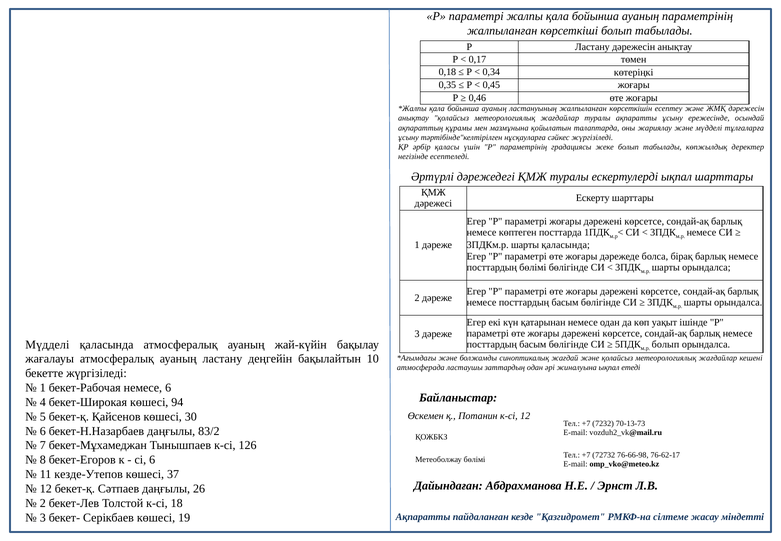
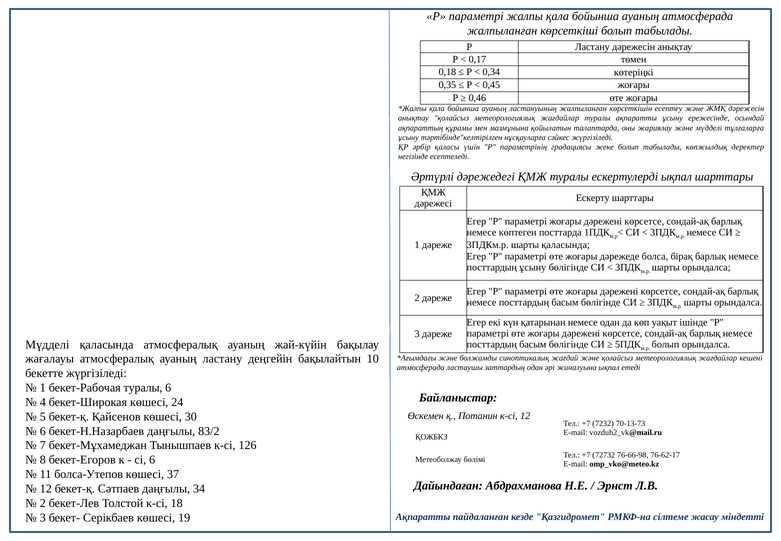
ауаның параметрінің: параметрінің -> атмосферада (698, 16)
посттардың бөлімі: бөлімі -> ұсыну (533, 267)
бекет-Рабочая немесе: немесе -> туралы (143, 388)
94: 94 -> 24 (177, 402)
кезде-Утепов: кезде-Утепов -> болса-Утепов (89, 474)
26: 26 -> 34 (199, 489)
